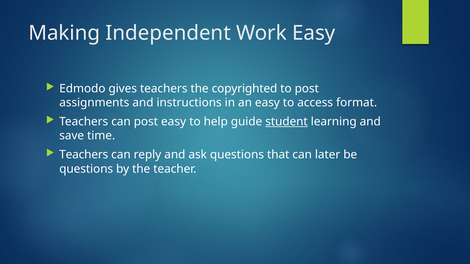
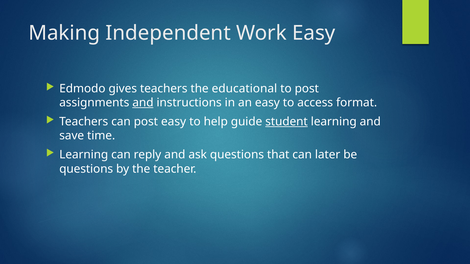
copyrighted: copyrighted -> educational (244, 89)
and underline: none -> present (143, 103)
Teachers: Teachers -> Learning (84, 155)
